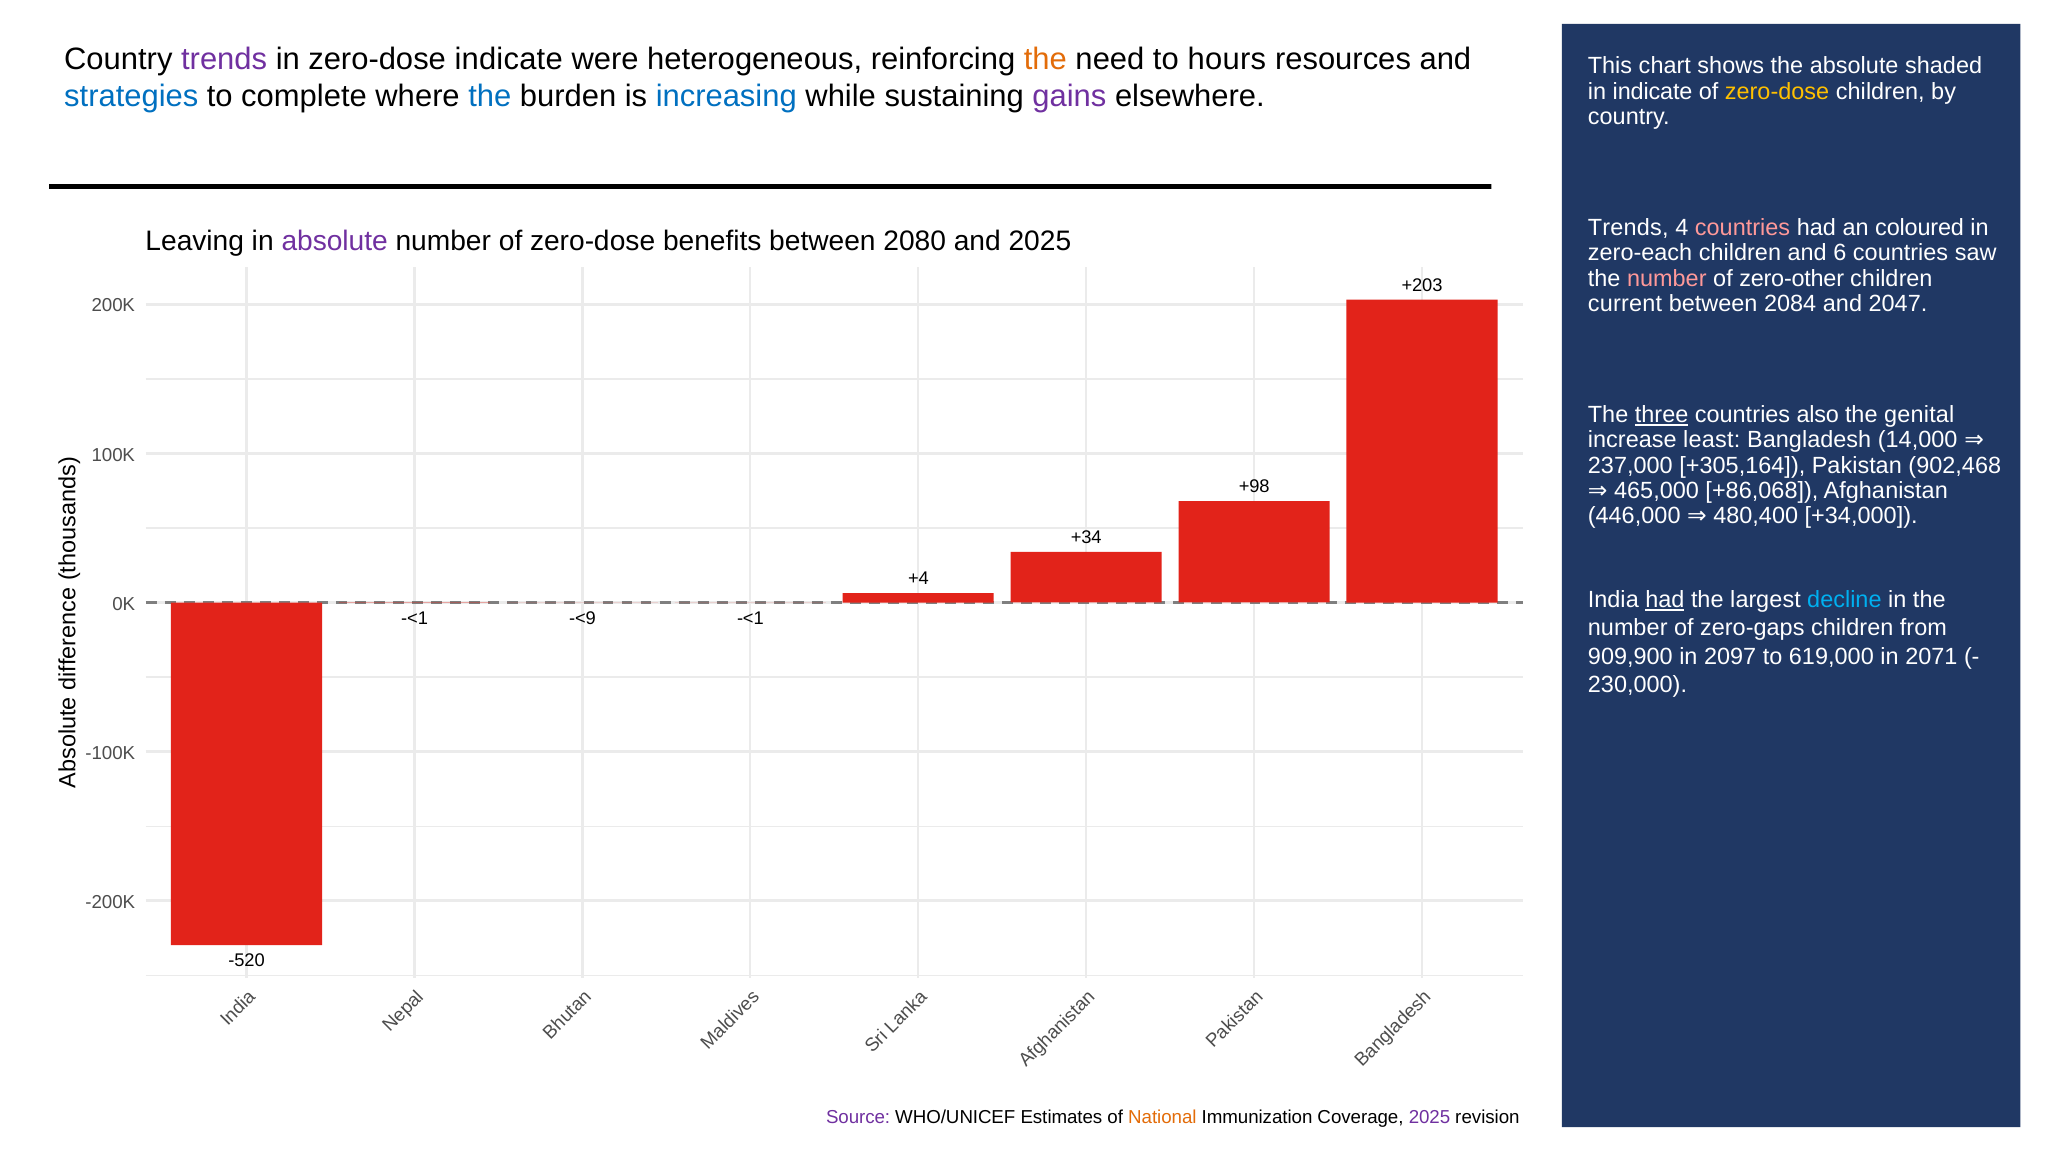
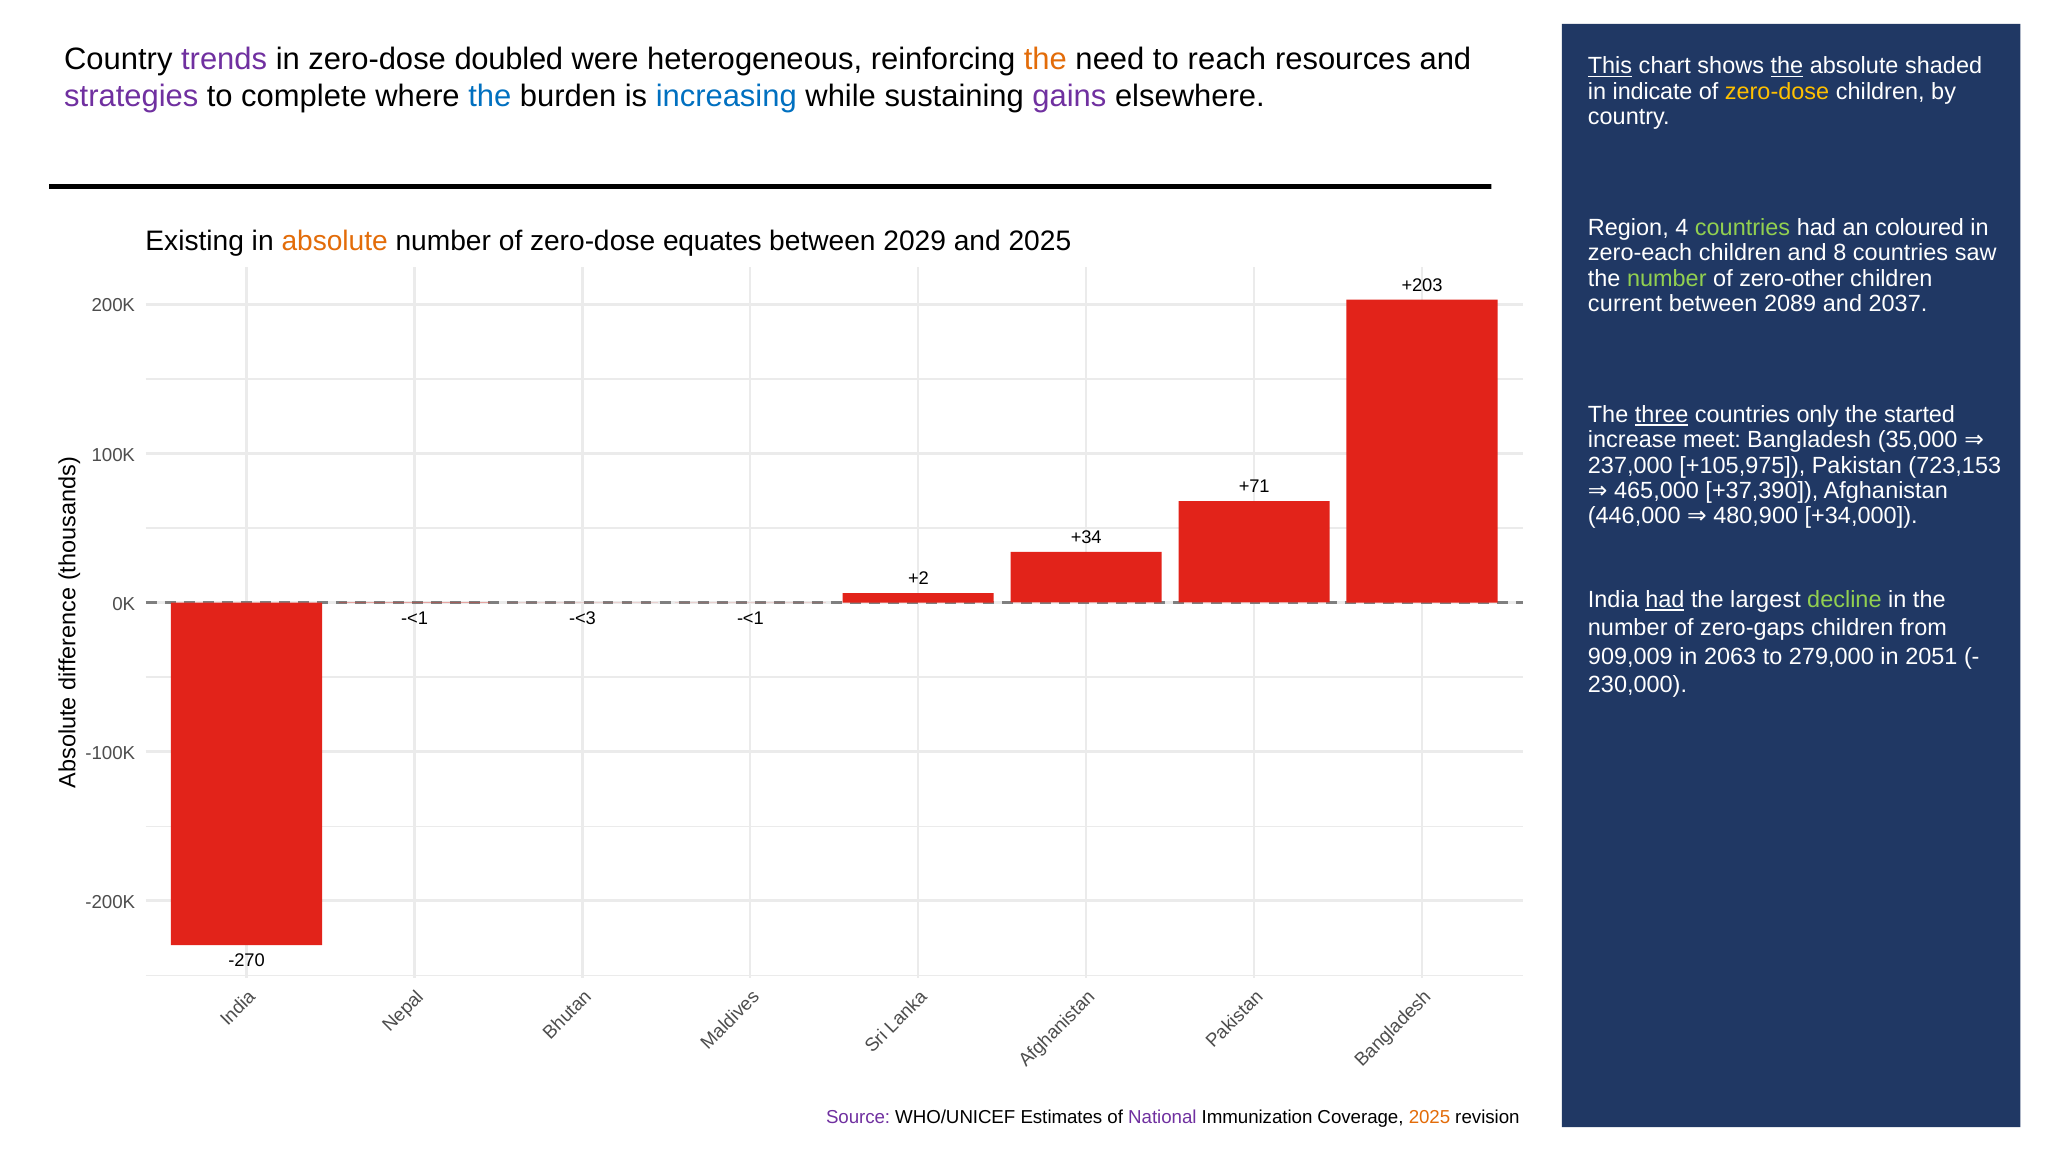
zero-dose indicate: indicate -> doubled (509, 59)
hours: hours -> reach (1227, 59)
This underline: none -> present (1610, 66)
the underline: none -> present (1787, 66)
strategies colour: blue -> purple (131, 96)
Trends: Trends -> Region (1628, 228)
countries colour: pink -> light green (1743, 228)
Leaving: Leaving -> Existing (195, 242)
absolute colour: purple -> orange (335, 242)
benefits: benefits -> equates (712, 242)
2080: 2080 -> 2029 (915, 242)
6: 6 -> 8 (1840, 253)
number colour: pink -> light green (1667, 278)
2084: 2084 -> 2089 (1790, 304)
2047: 2047 -> 2037 (1898, 304)
also: also -> only (1818, 415)
genital: genital -> started (1919, 415)
least: least -> meet (1712, 440)
14,000: 14,000 -> 35,000 (1918, 440)
+305,164: +305,164 -> +105,975 (1742, 465)
902,468: 902,468 -> 723,153 (1955, 465)
+98: +98 -> +71 (1254, 487)
+86,068: +86,068 -> +37,390 (1762, 491)
480,400: 480,400 -> 480,900 (1756, 516)
+4: +4 -> +2 (918, 579)
decline colour: light blue -> light green (1844, 600)
-<9: -<9 -> -<3 (583, 618)
909,900: 909,900 -> 909,009 (1630, 656)
2097: 2097 -> 2063 (1730, 656)
619,000: 619,000 -> 279,000 (1831, 656)
2071: 2071 -> 2051 (1931, 656)
-520: -520 -> -270 (247, 961)
National colour: orange -> purple (1162, 1117)
2025 colour: purple -> orange (1430, 1117)
